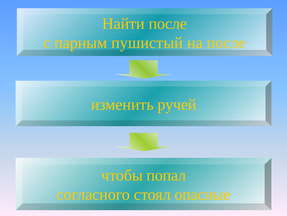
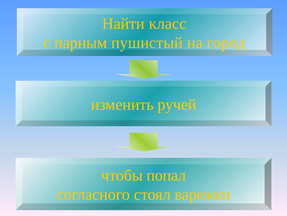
Найти после: после -> класс (168, 23)
на после: после -> город (226, 43)
опасные: опасные -> варежки (202, 194)
